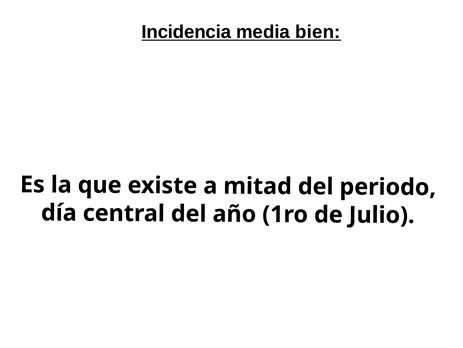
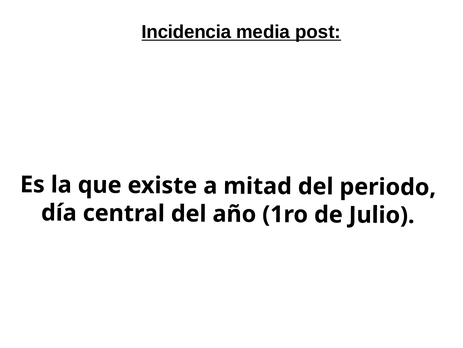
bien: bien -> post (318, 32)
